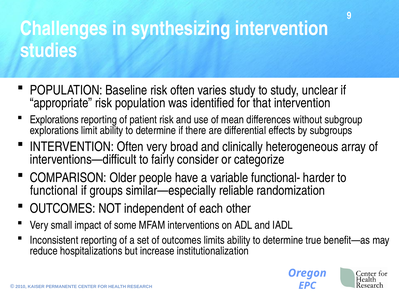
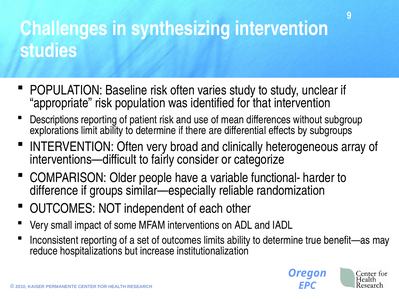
Explorations: Explorations -> Descriptions (54, 120)
functional: functional -> difference (54, 191)
